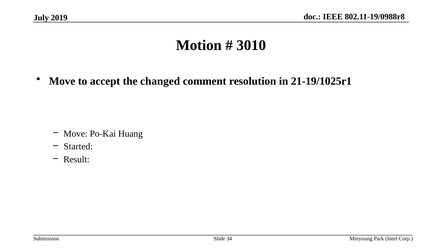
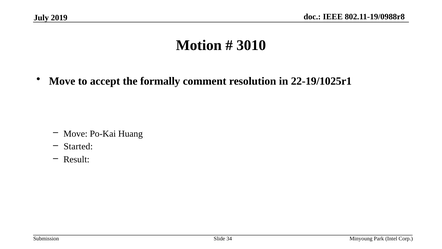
changed: changed -> formally (160, 81)
21-19/1025r1: 21-19/1025r1 -> 22-19/1025r1 (321, 81)
